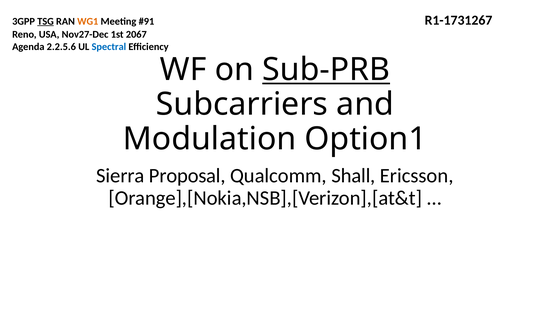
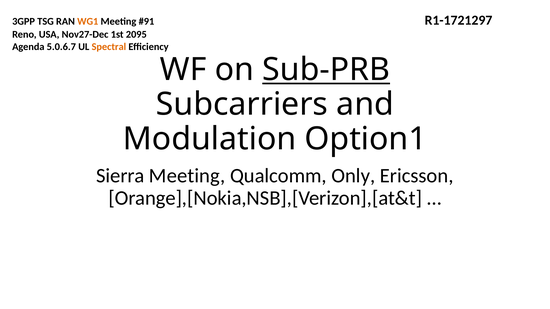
TSG underline: present -> none (46, 21)
R1-1731267: R1-1731267 -> R1-1721297 (459, 20)
2067: 2067 -> 2095 (136, 34)
2.2.5.6: 2.2.5.6 -> 5.0.6.7 (61, 47)
Spectral colour: blue -> orange (109, 47)
Sierra Proposal: Proposal -> Meeting (187, 176)
Shall: Shall -> Only (353, 176)
